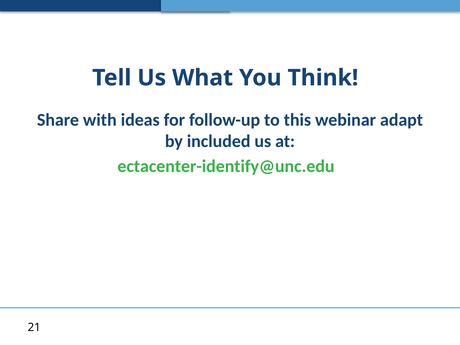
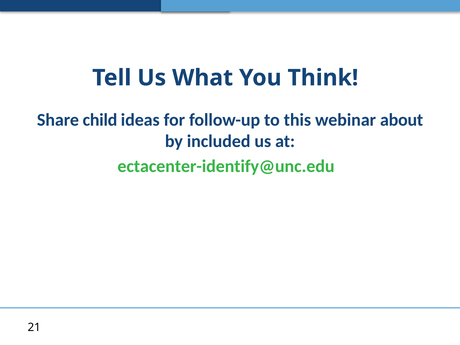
with: with -> child (100, 120)
adapt: adapt -> about (402, 120)
